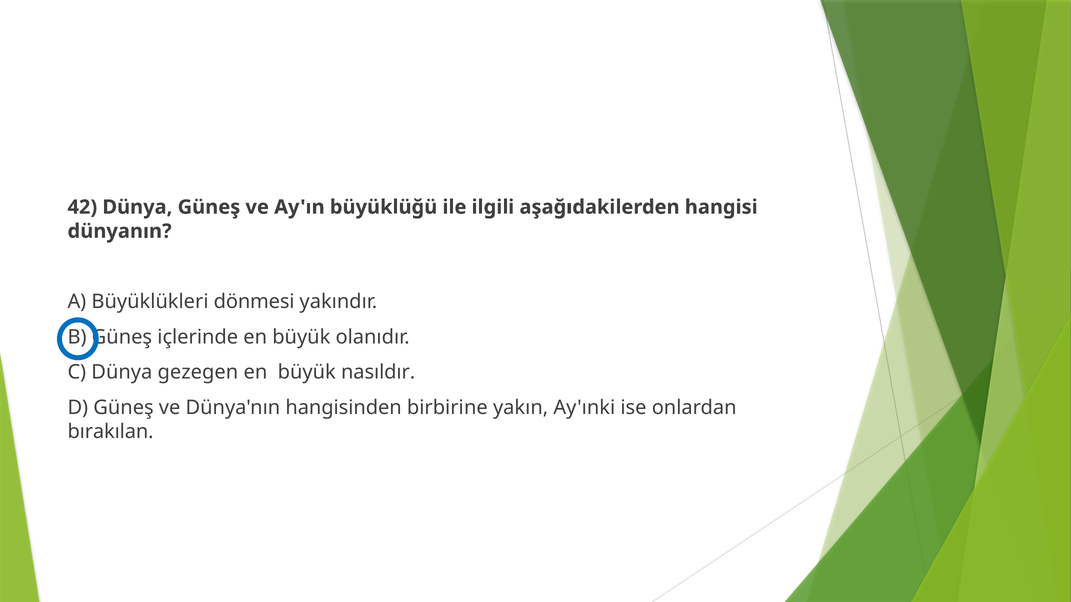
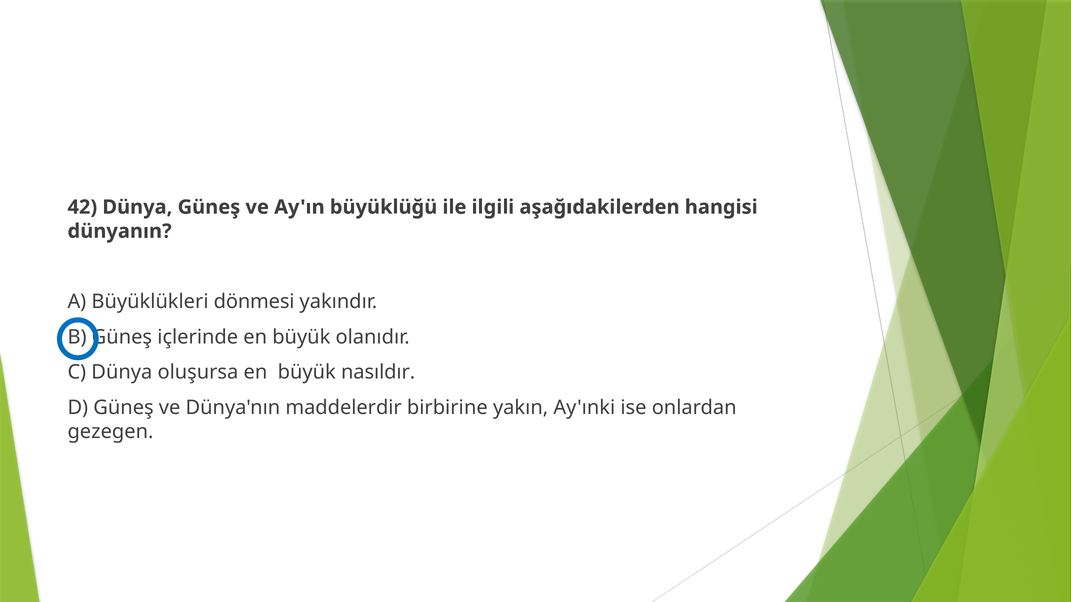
gezegen: gezegen -> oluşursa (198, 372)
hangisinden: hangisinden -> maddelerdir (344, 408)
bırakılan: bırakılan -> gezegen (110, 432)
